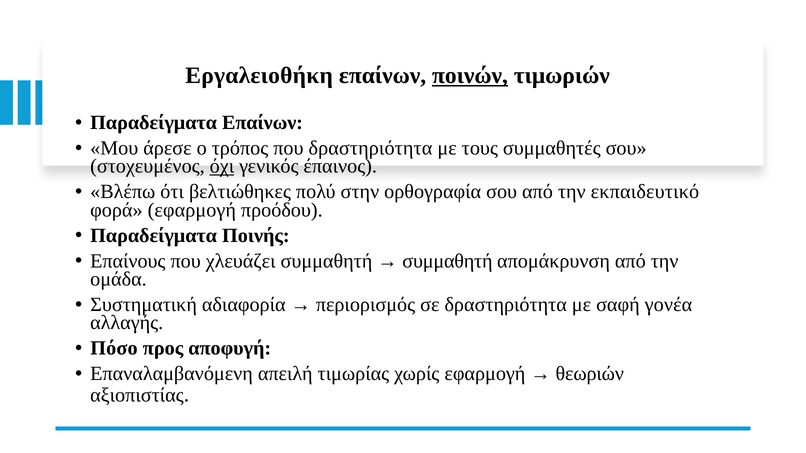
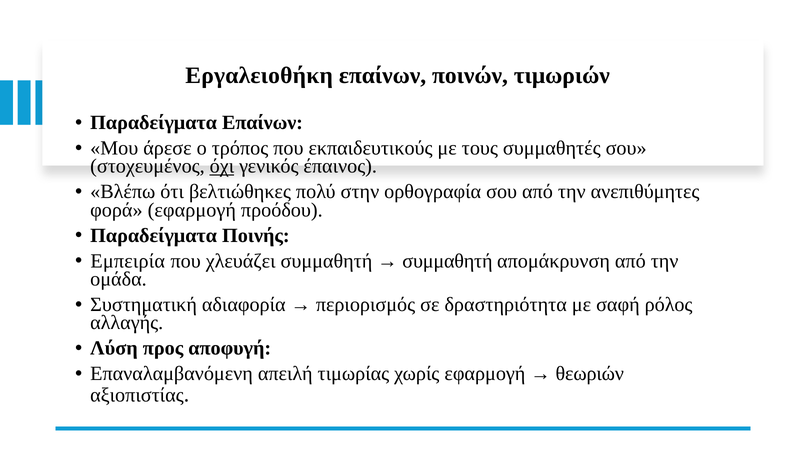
ποινών underline: present -> none (470, 76)
που δραστηριότητα: δραστηριότητα -> εκπαιδευτικούς (370, 148)
εκπαιδευτικό: εκπαιδευτικό -> ανεπιθύμητες (645, 192)
Επαίνους: Επαίνους -> Εμπειρία (128, 261)
γονέα: γονέα -> ρόλος (669, 305)
Πόσο: Πόσο -> Λύση (114, 348)
